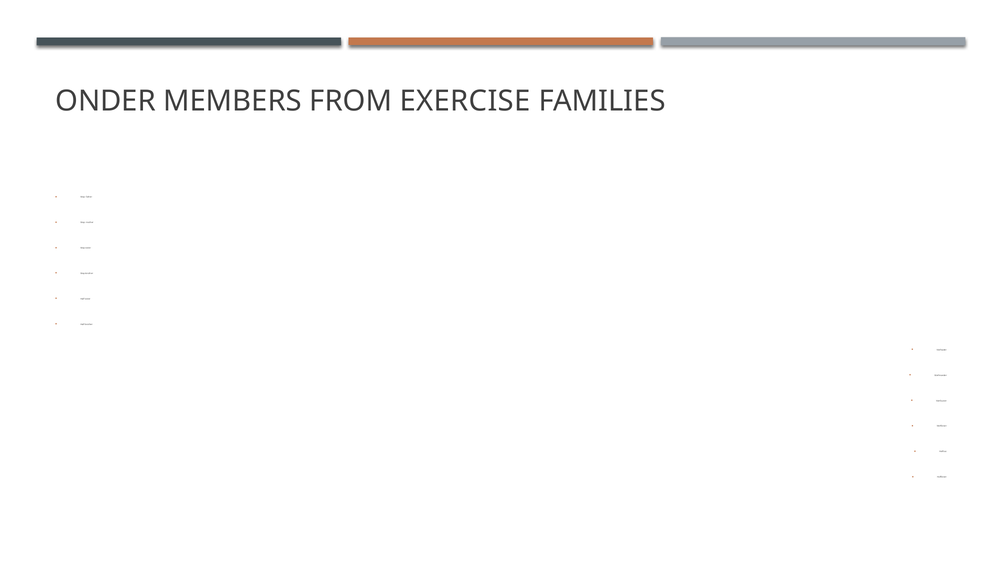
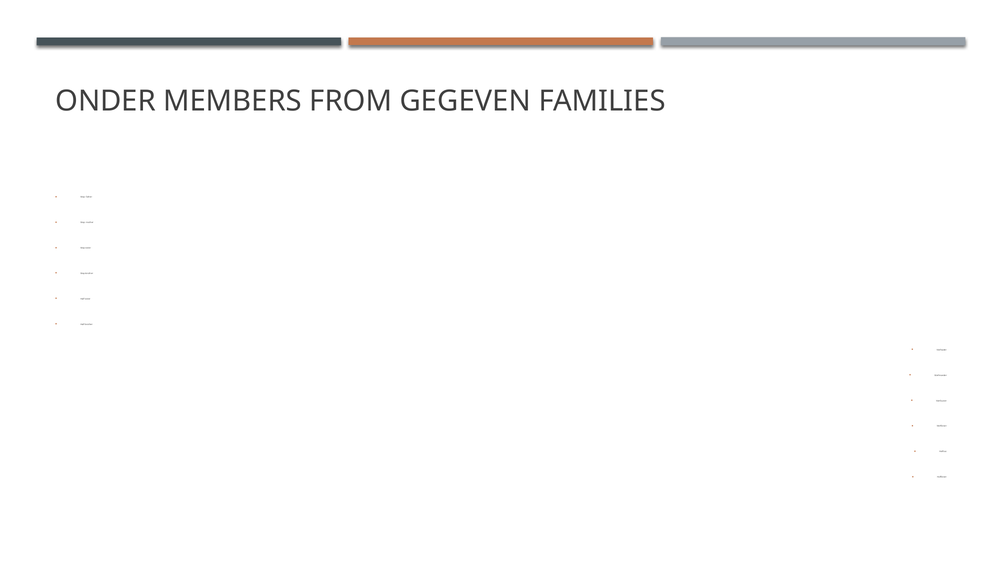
EXERCISE: EXERCISE -> GEGEVEN (465, 101)
